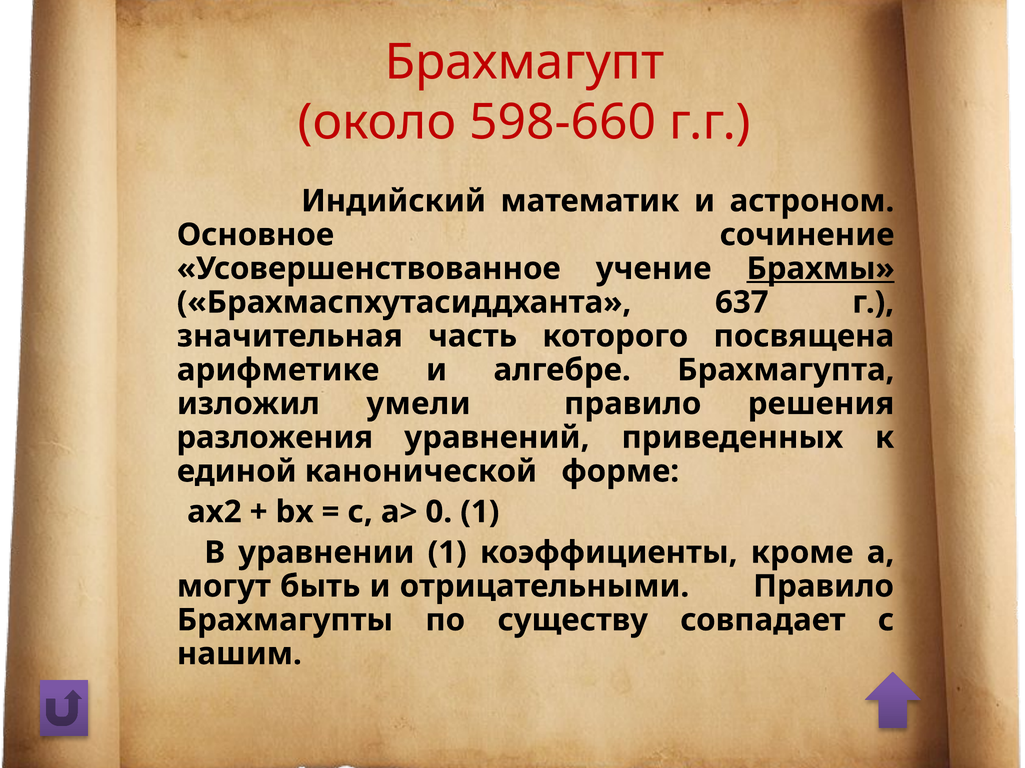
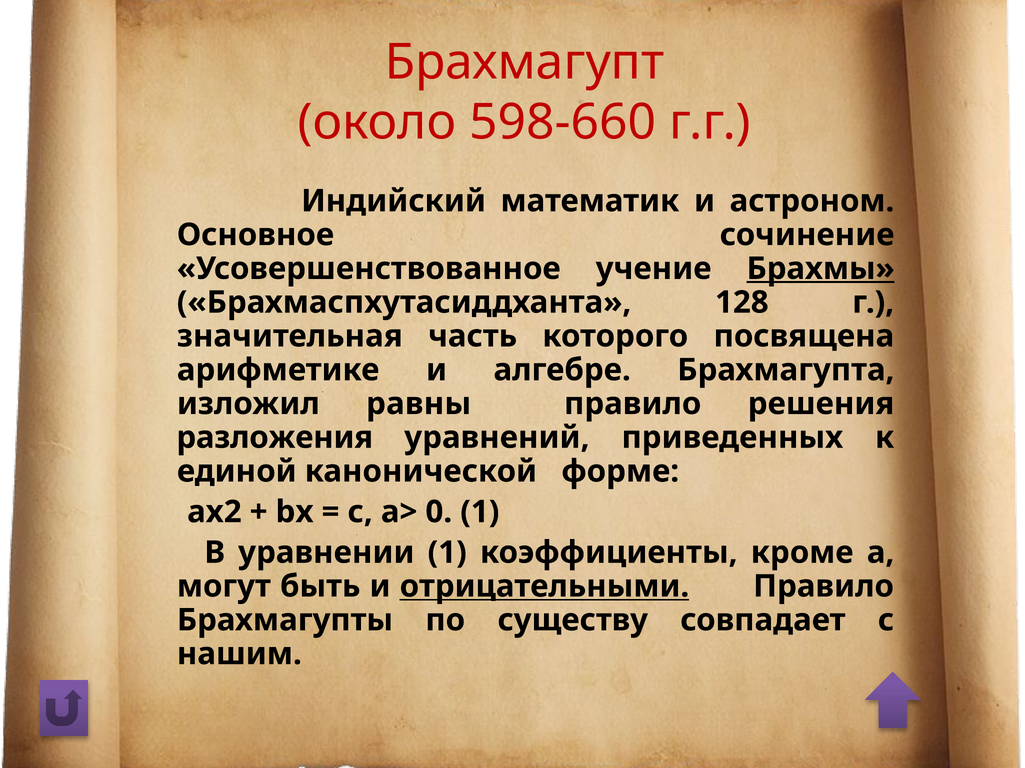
637: 637 -> 128 (742, 303)
умели: умели -> равны (419, 404)
отрицательными underline: none -> present (544, 587)
